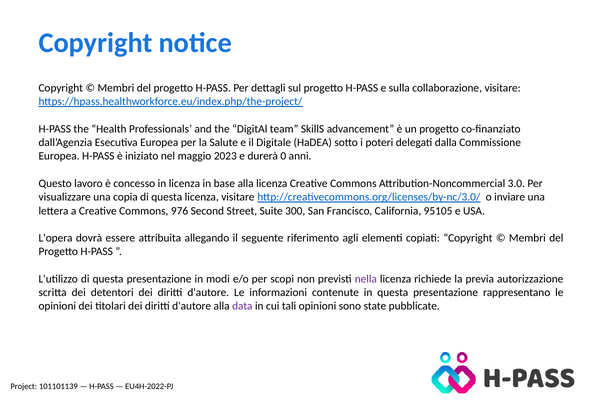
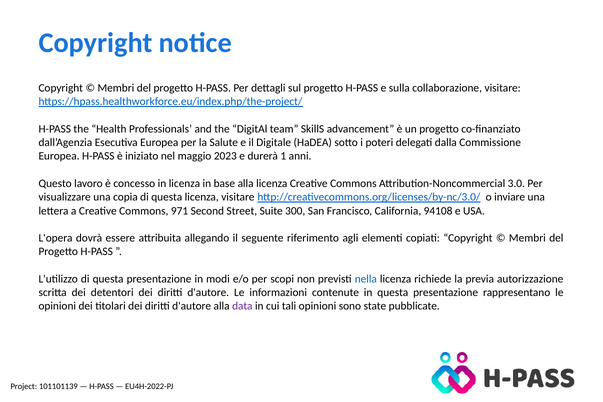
0: 0 -> 1 (283, 156)
976: 976 -> 971 (180, 211)
95105: 95105 -> 94108 (438, 211)
nella colour: purple -> blue (366, 279)
